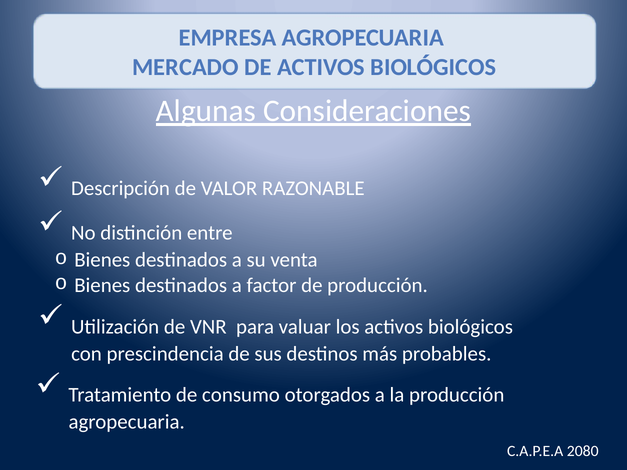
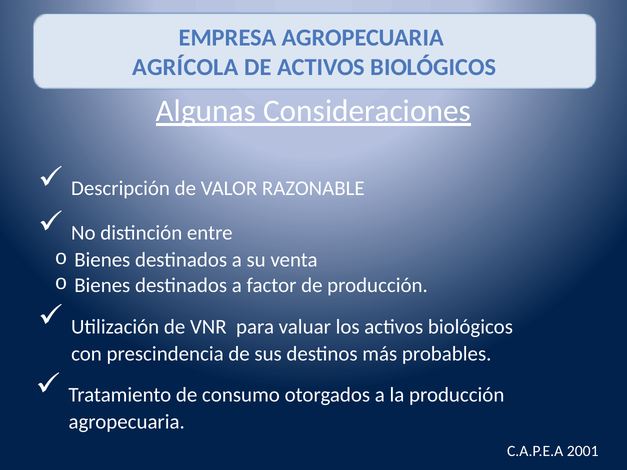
MERCADO: MERCADO -> AGRÍCOLA (185, 67)
2080: 2080 -> 2001 (583, 451)
